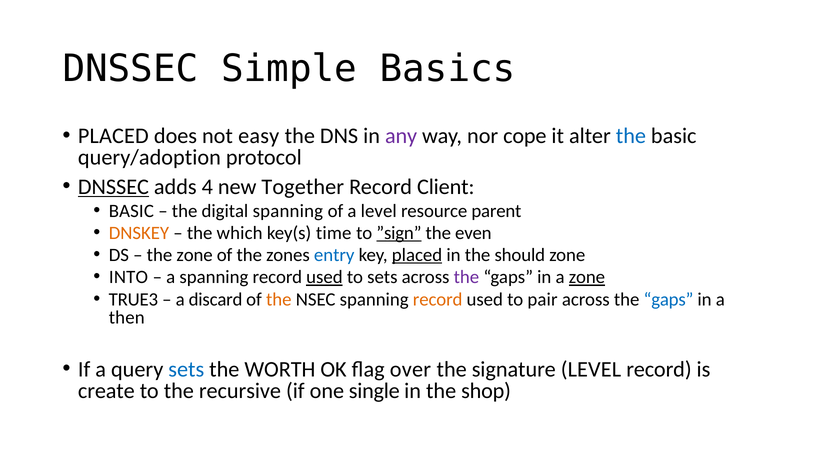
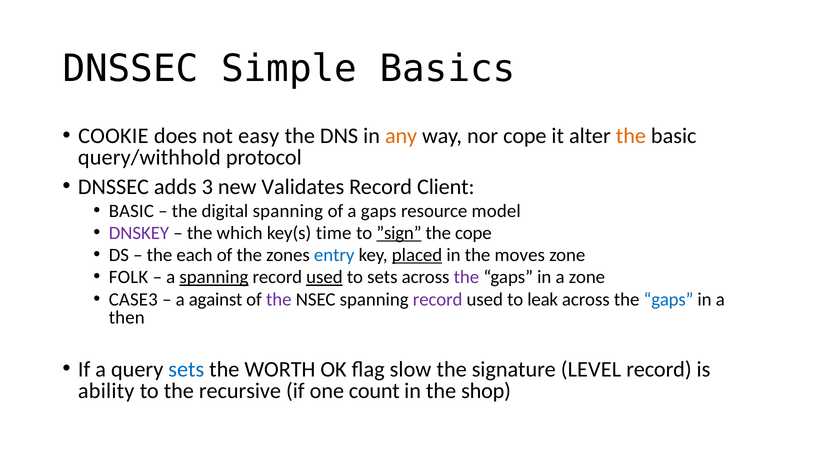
PLACED: PLACED -> COOKIE (113, 136)
any colour: purple -> orange (401, 136)
the colour: blue -> orange (631, 136)
query/adoption: query/adoption -> query/withhold (149, 158)
DNSSEC underline: present -> none (113, 187)
4: 4 -> 3 (207, 187)
Together: Together -> Validates (303, 187)
a level: level -> gaps (379, 211)
parent: parent -> model (496, 211)
DNSKEY colour: orange -> purple (139, 233)
the even: even -> cope (473, 233)
the zone: zone -> each (194, 255)
should: should -> moves (520, 255)
INTO: INTO -> FOLK (129, 277)
spanning underline: none -> present (214, 277)
zone underline: present -> none (587, 277)
TRUE3: TRUE3 -> CASE3 (133, 299)
discard: discard -> against (216, 299)
the colour: orange -> purple (279, 299)
record colour: orange -> purple (438, 299)
pair: pair -> leak (543, 299)
over: over -> slow (410, 369)
create: create -> ability (106, 391)
single: single -> count (374, 391)
